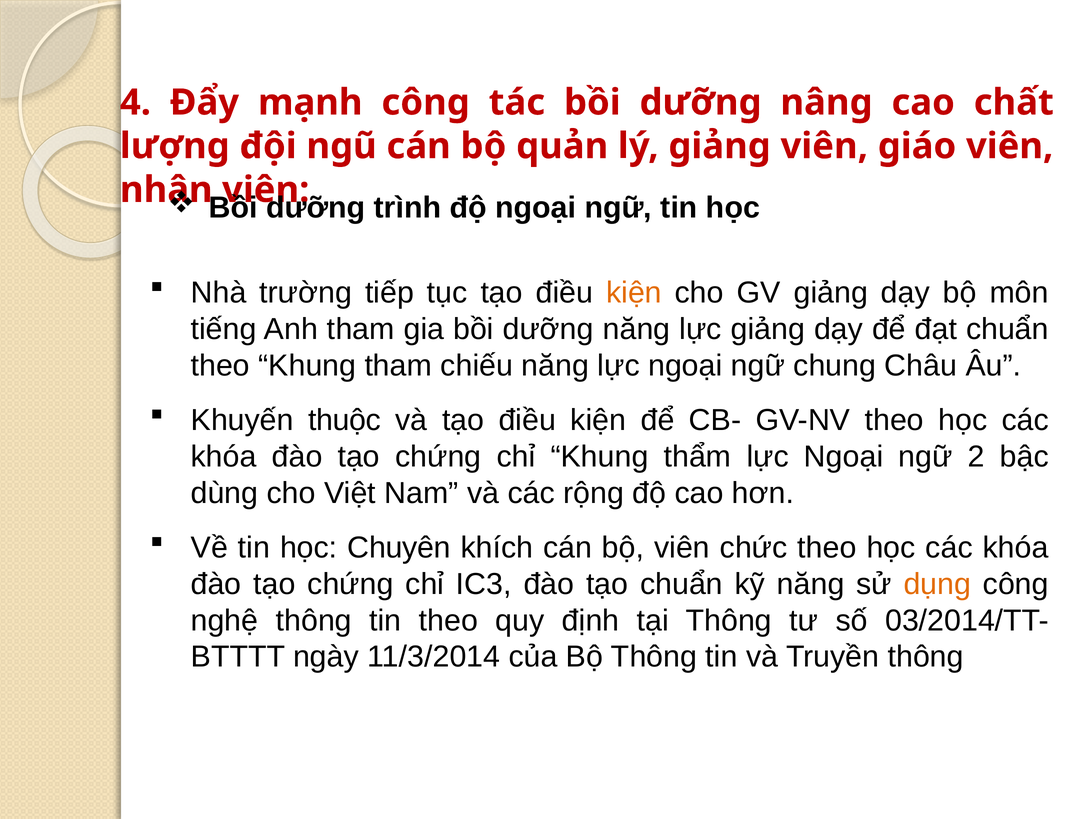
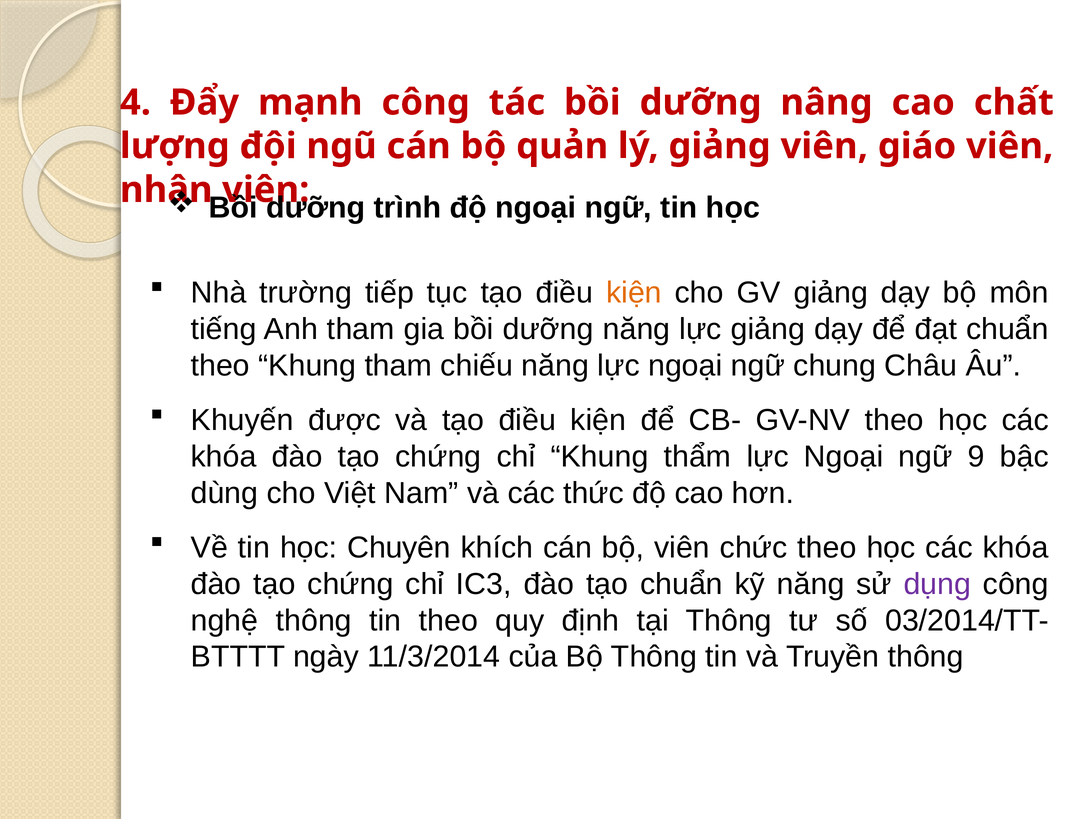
thuộc: thuộc -> được (344, 420)
2: 2 -> 9 (976, 457)
rộng: rộng -> thức (594, 493)
dụng colour: orange -> purple (937, 584)
